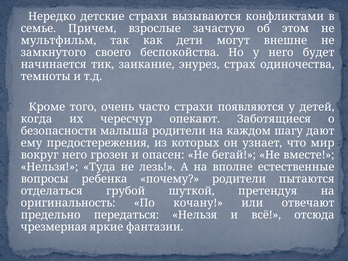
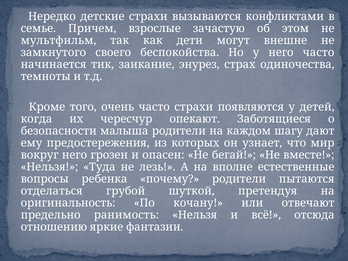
него будет: будет -> часто (319, 52)
передаться: передаться -> ранимость (126, 215)
чрезмерная: чрезмерная -> отношению (54, 227)
